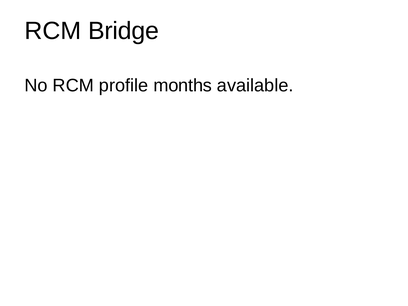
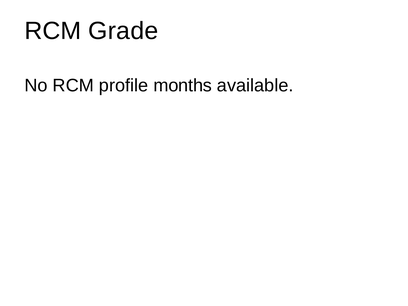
Bridge: Bridge -> Grade (123, 31)
